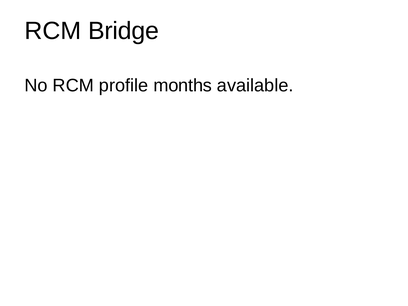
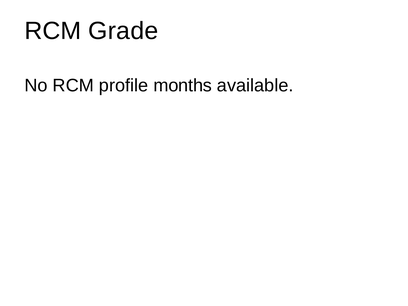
Bridge: Bridge -> Grade (123, 31)
